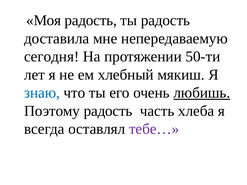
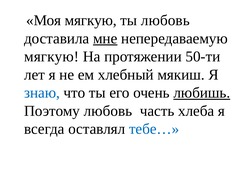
Моя радость: радость -> мягкую (91, 20)
ты радость: радость -> любовь (165, 20)
мне underline: none -> present (105, 38)
сегодня: сегодня -> мягкую (52, 57)
Поэтому радость: радость -> любовь (108, 111)
тебе… colour: purple -> blue (154, 129)
